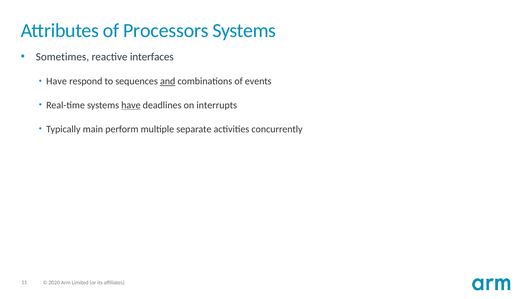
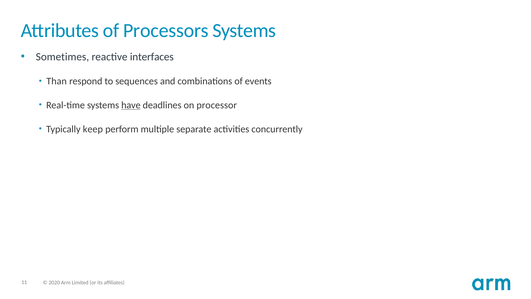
Have: Have -> Than (57, 81)
and underline: present -> none (168, 81)
interrupts: interrupts -> processor (217, 105)
main: main -> keep (93, 129)
